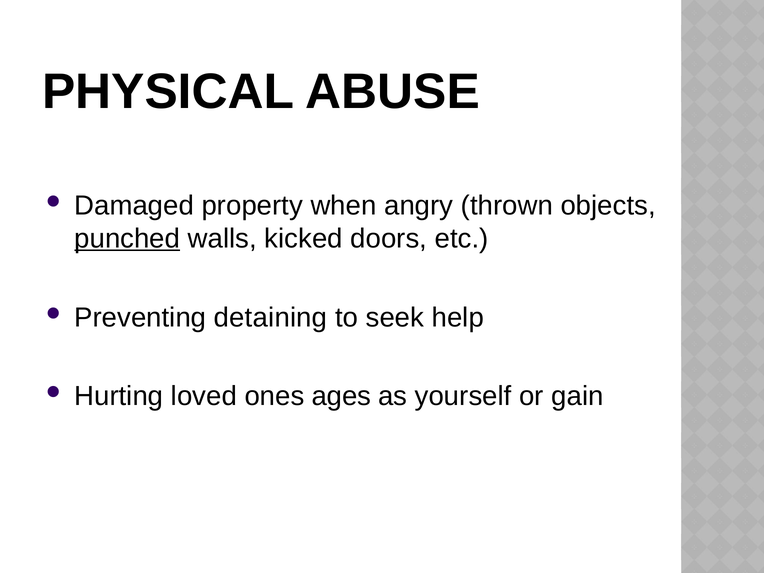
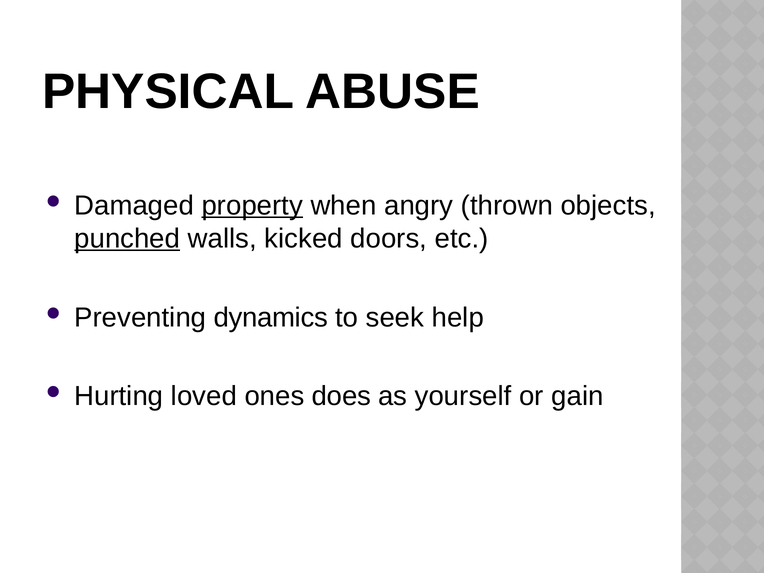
property underline: none -> present (252, 205)
detaining: detaining -> dynamics (271, 317)
ages: ages -> does (341, 396)
